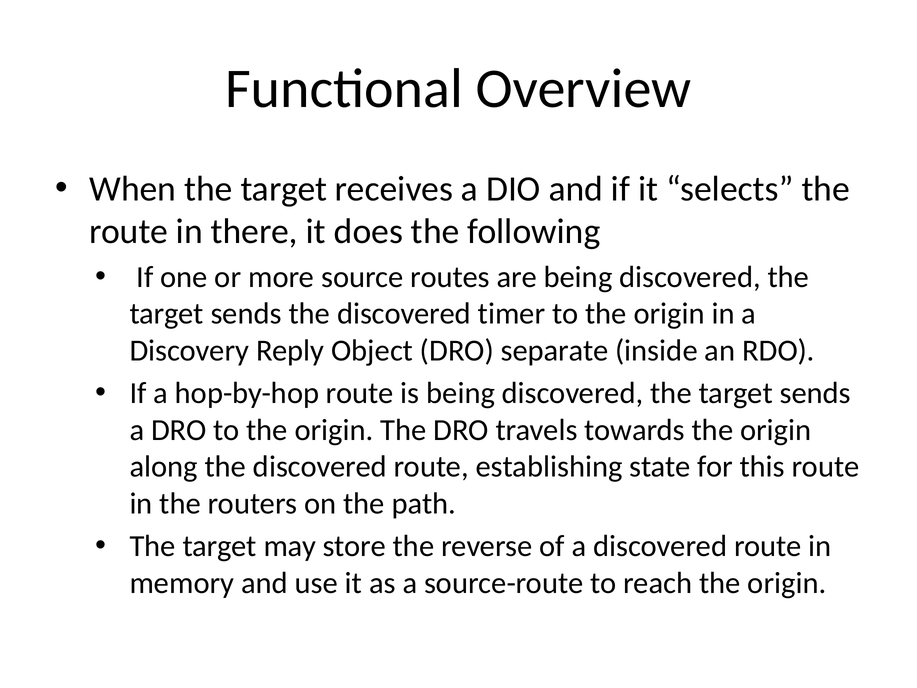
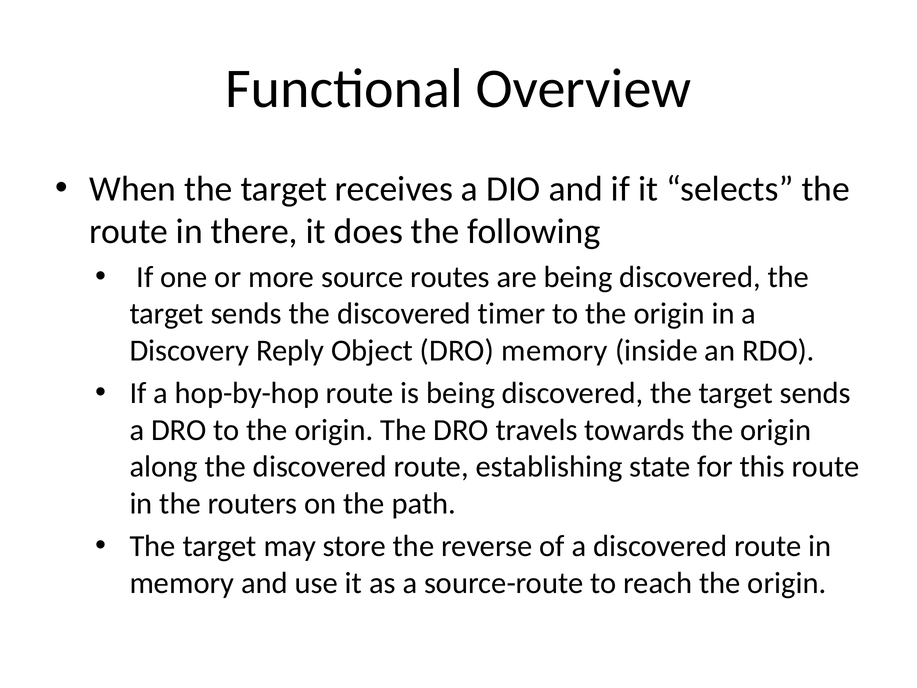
DRO separate: separate -> memory (554, 350)
